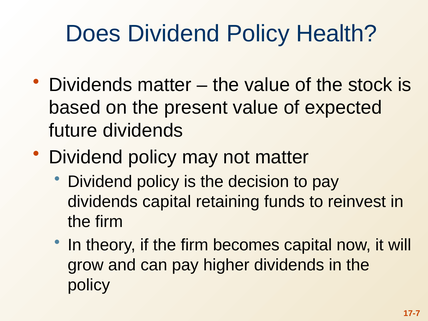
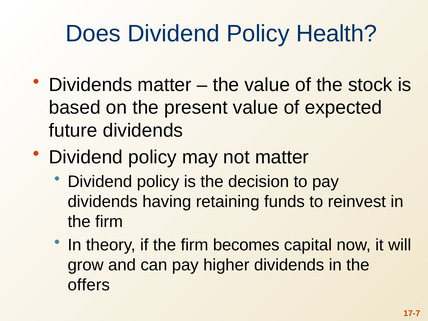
dividends capital: capital -> having (167, 202)
policy: policy -> offers (89, 285)
